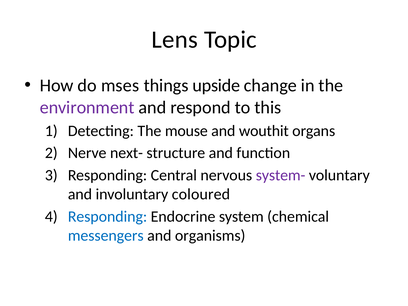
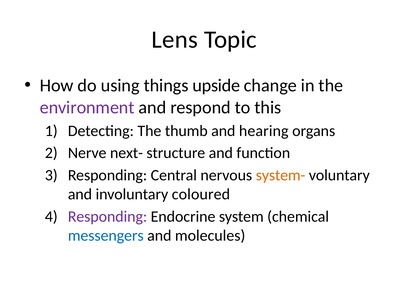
mses: mses -> using (120, 86)
mouse: mouse -> thumb (186, 131)
wouthit: wouthit -> hearing (264, 131)
system- colour: purple -> orange (281, 175)
Responding colour: blue -> purple (108, 217)
organisms: organisms -> molecules (210, 236)
